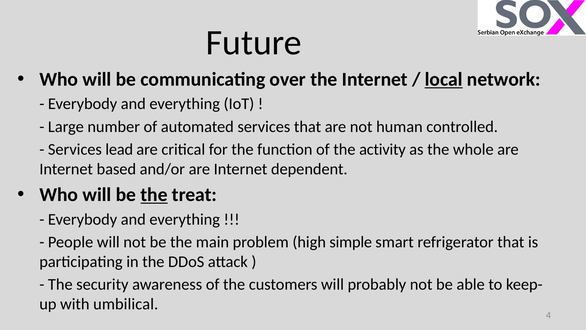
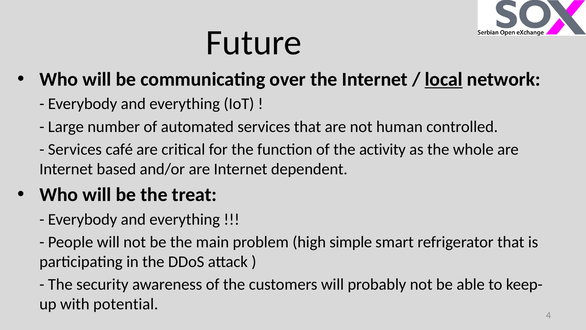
lead: lead -> café (119, 149)
the underline: present -> none (154, 195)
umbilical: umbilical -> potential (126, 304)
